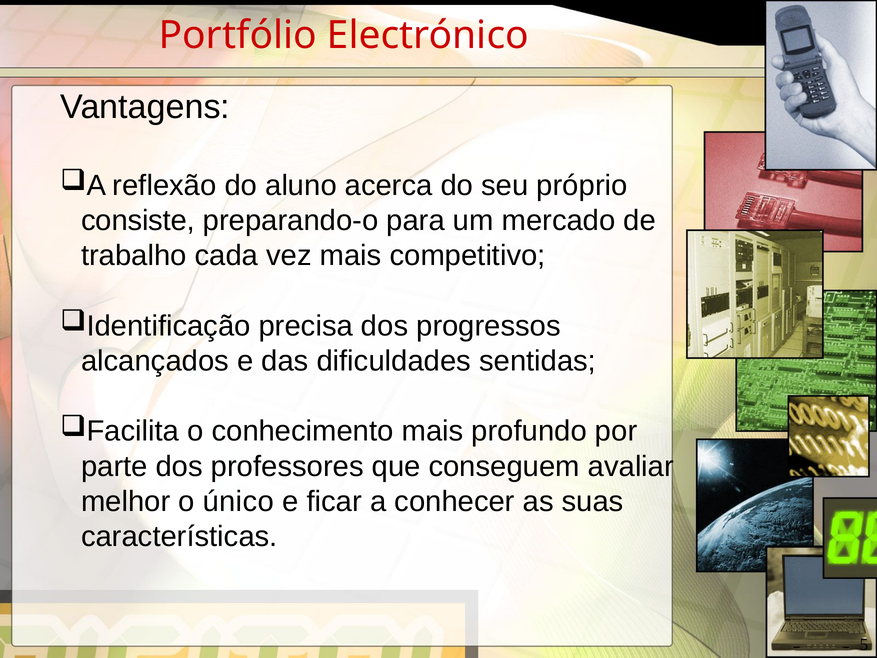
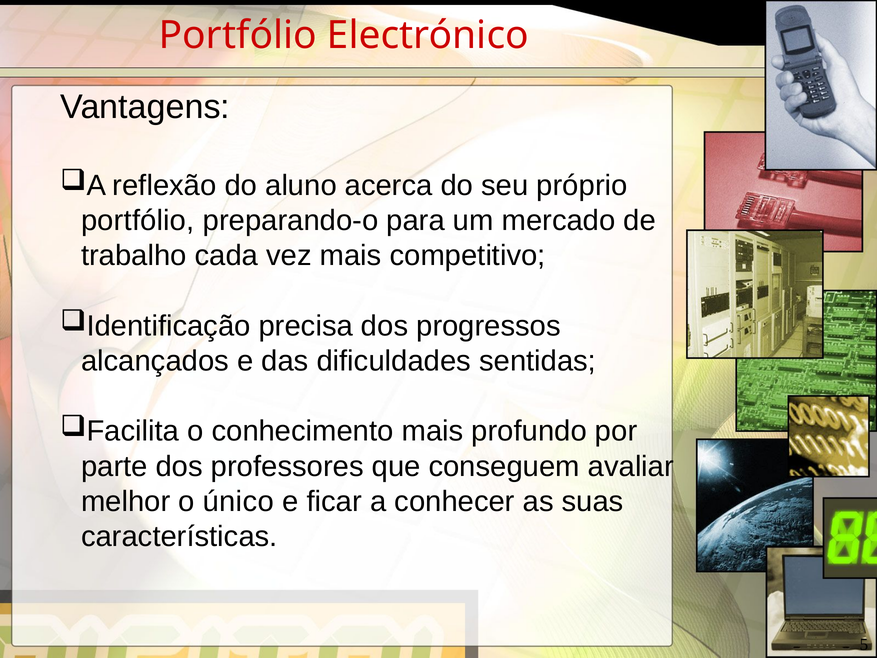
consiste: consiste -> portfólio (138, 221)
